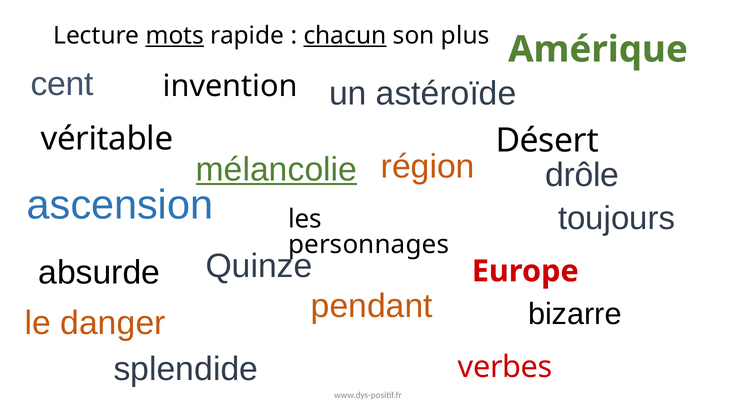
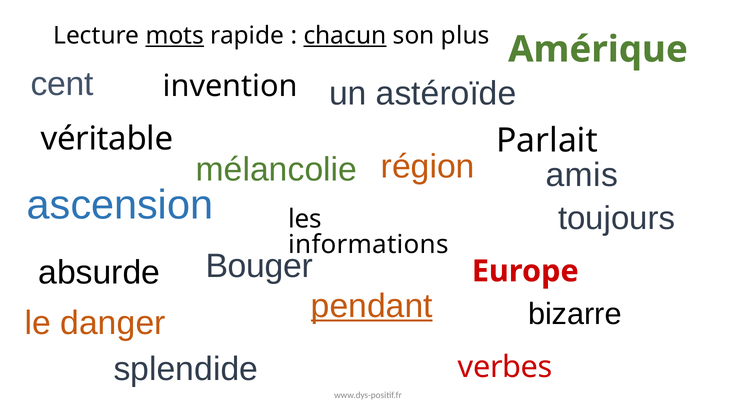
Désert: Désert -> Parlait (547, 140)
mélancolie underline: present -> none (276, 170)
drôle: drôle -> amis (582, 175)
personnages: personnages -> informations (368, 245)
Quinze: Quinze -> Bouger (259, 266)
pendant underline: none -> present (372, 306)
